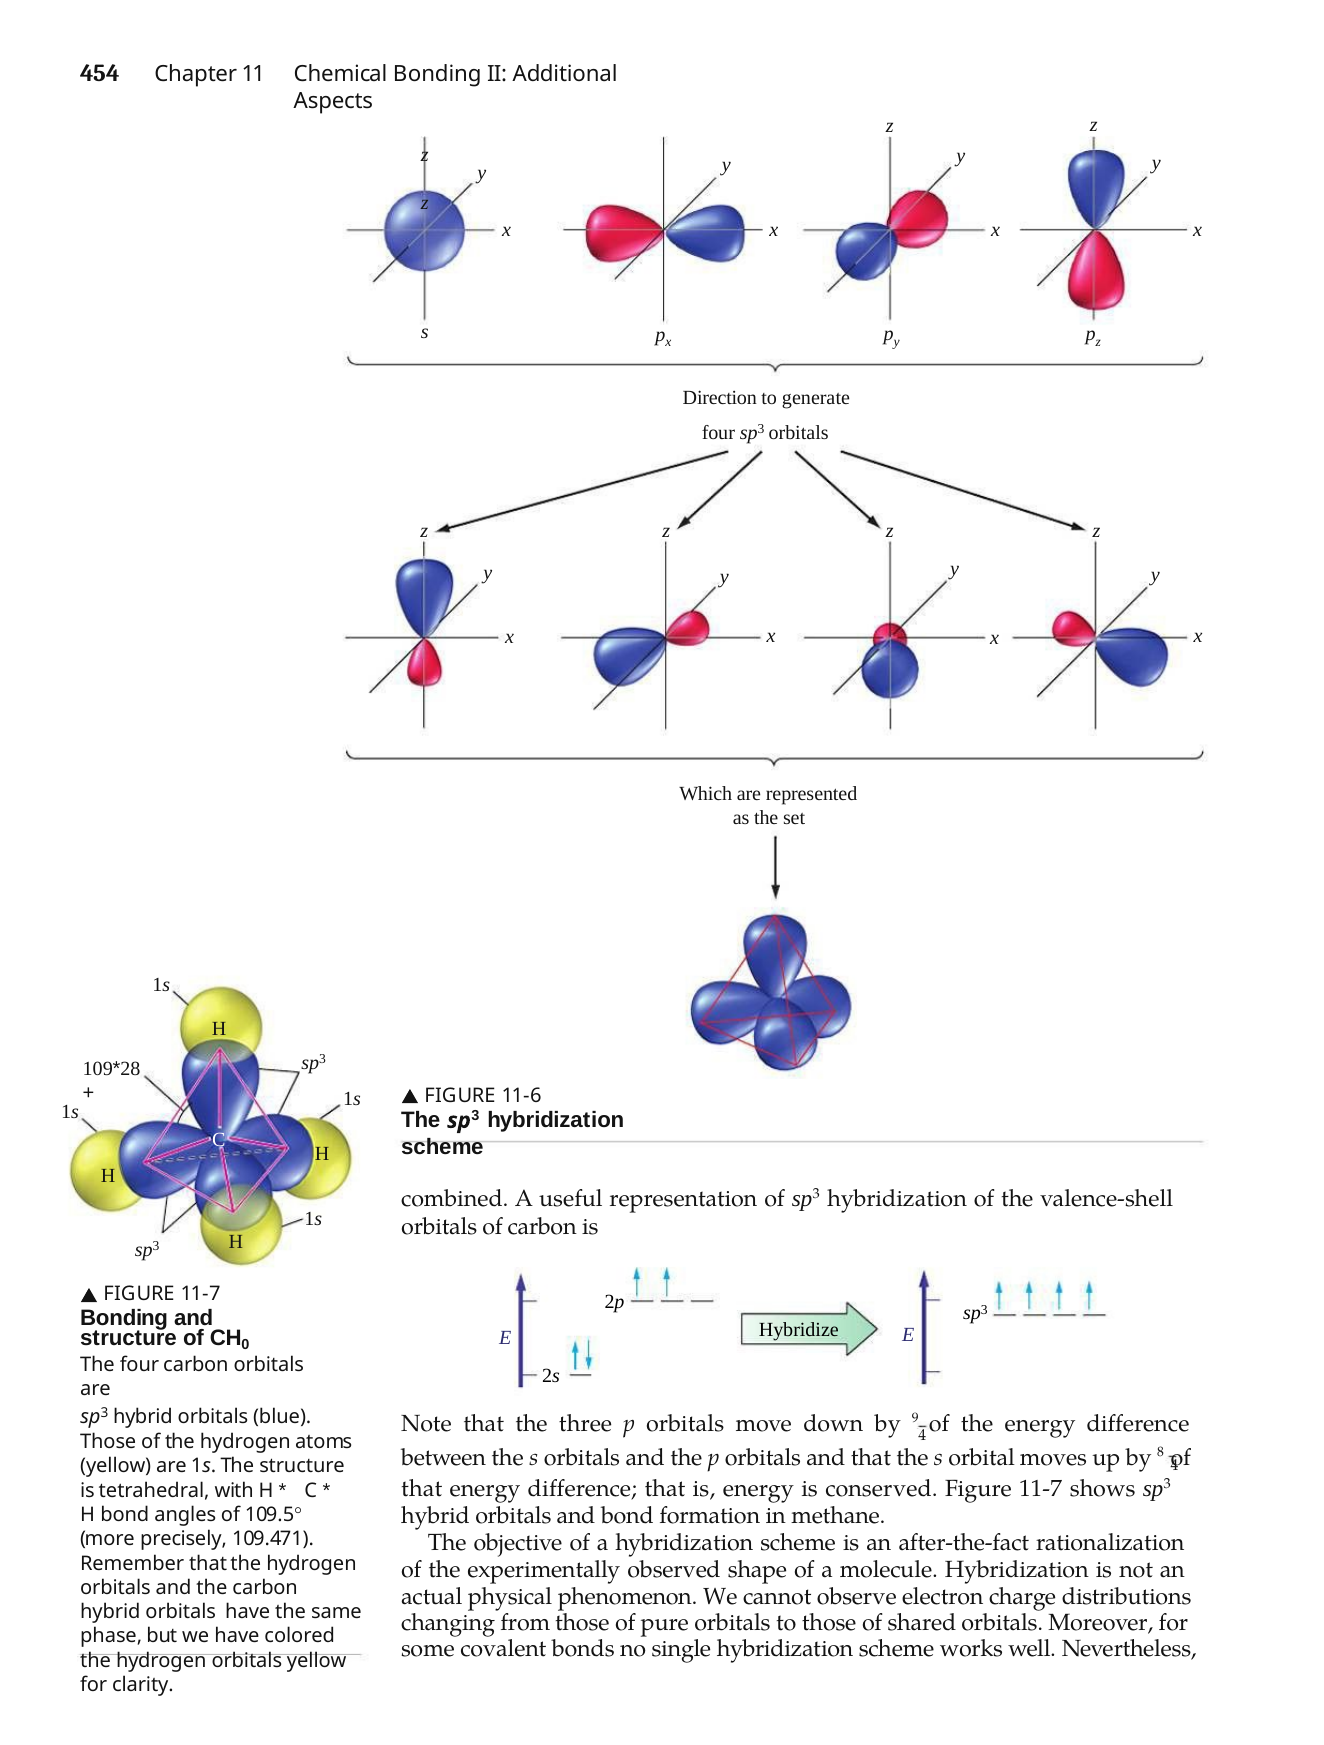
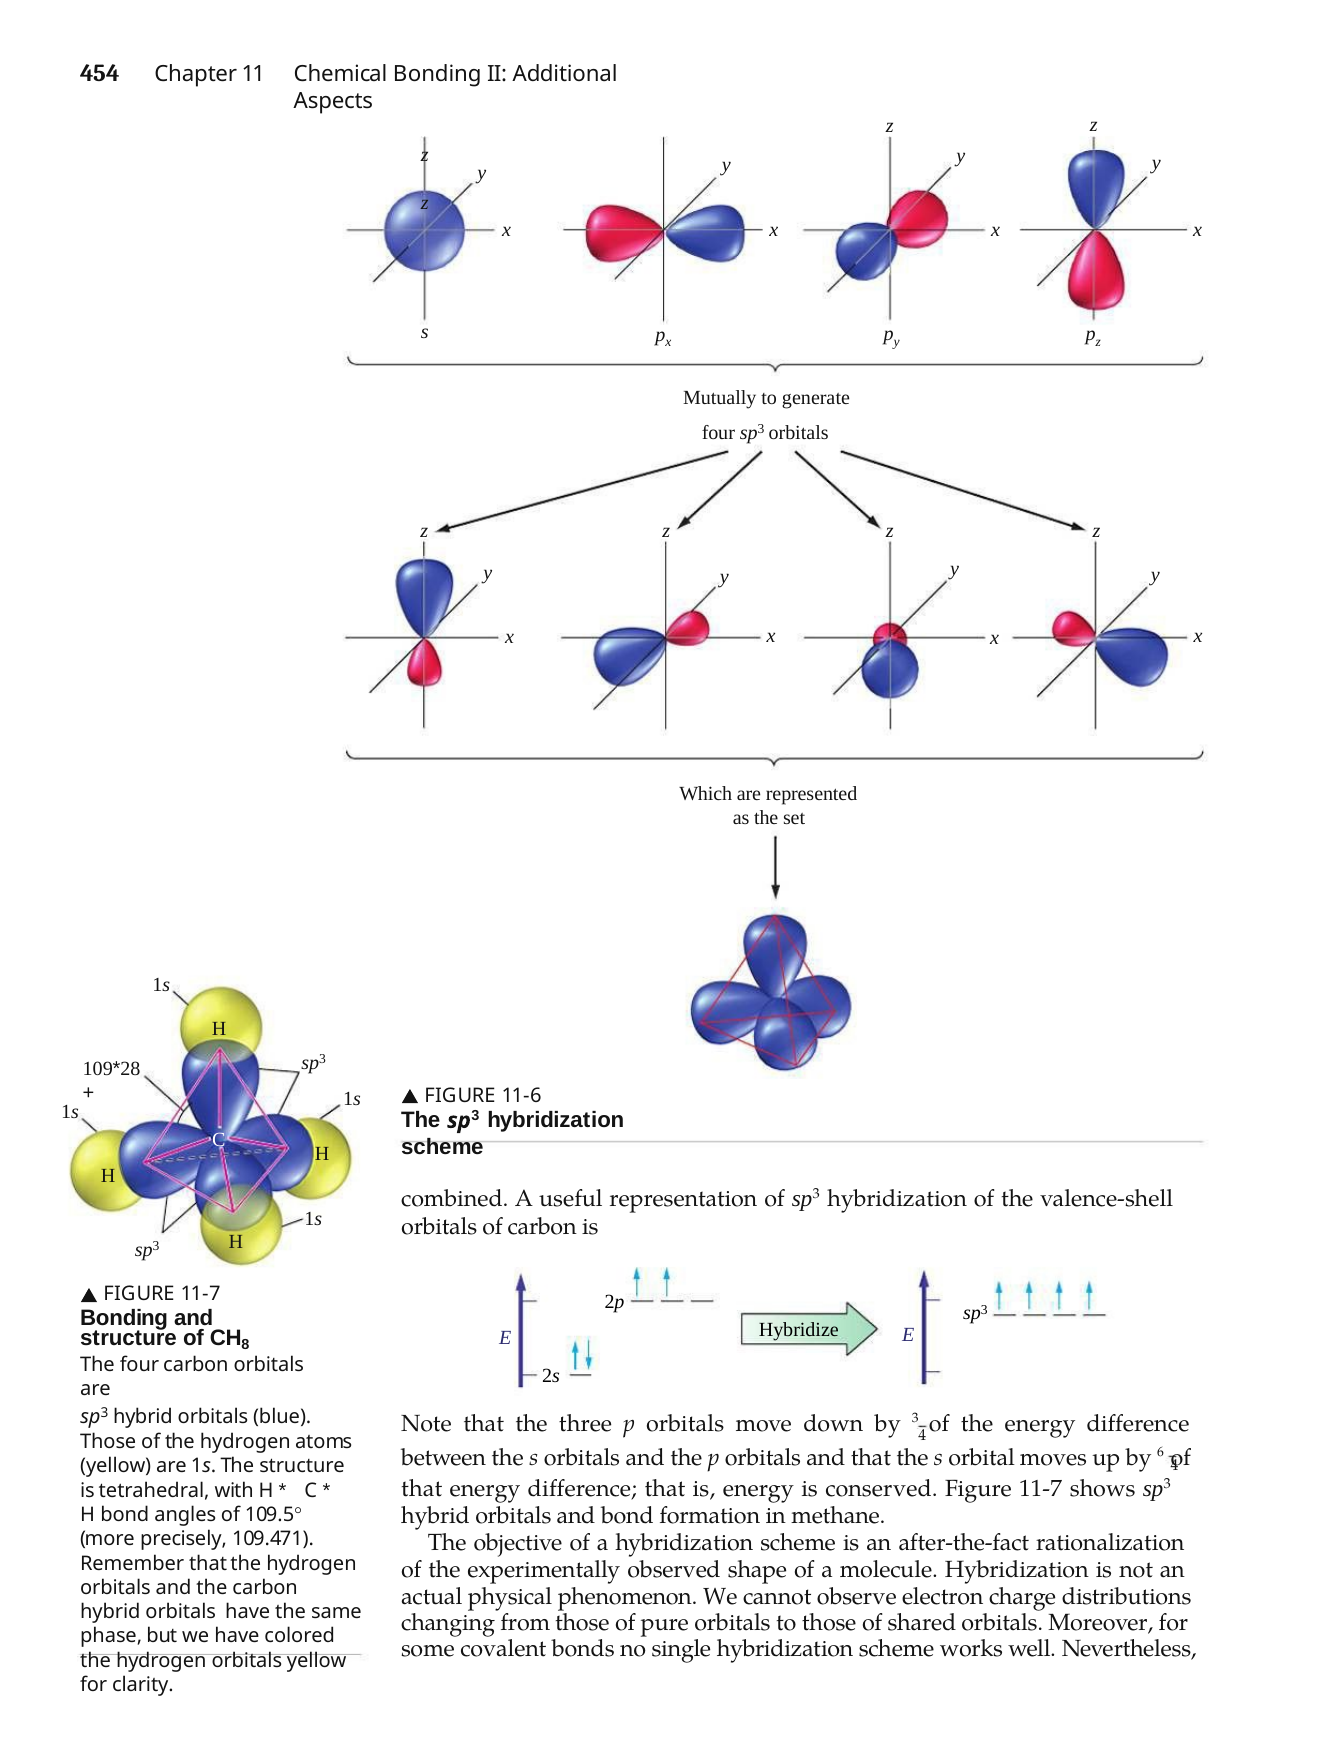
Direction: Direction -> Mutually (720, 398)
0: 0 -> 8 (245, 1345)
by 9: 9 -> 3 (915, 1418)
8: 8 -> 6 (1160, 1452)
